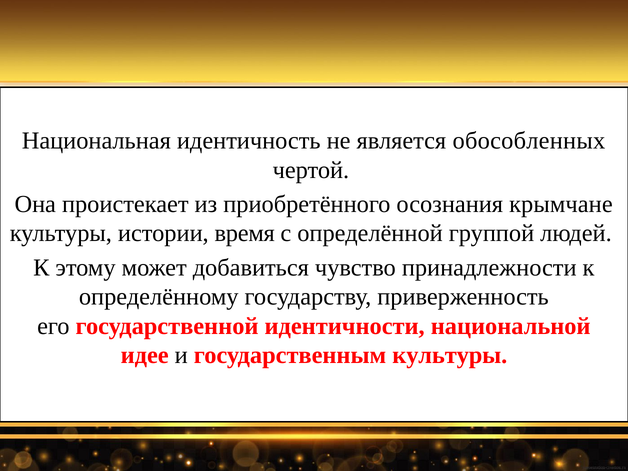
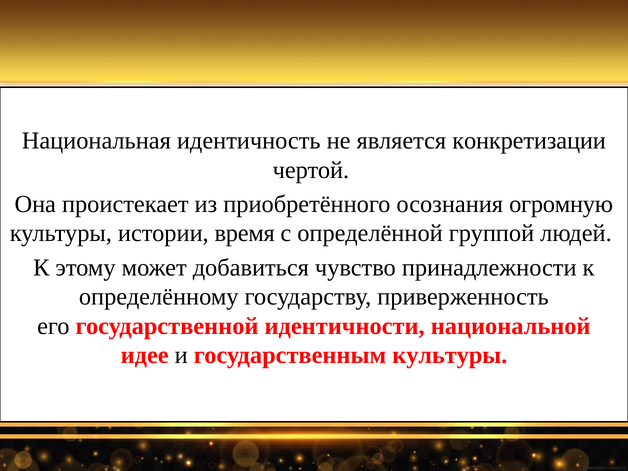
обособленных: обособленных -> конкретизации (529, 141)
крымчане: крымчане -> огромную (561, 204)
